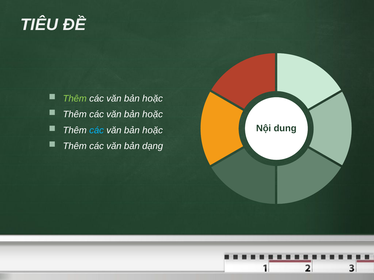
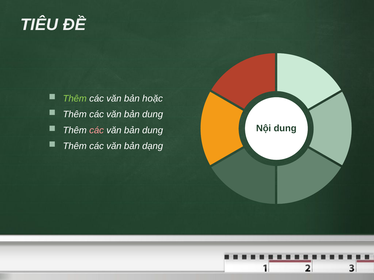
hoặc: hoặc -> dung (153, 115)
các colour: light blue -> pink (97, 130)
hoặc: hoặc -> dung (153, 130)
